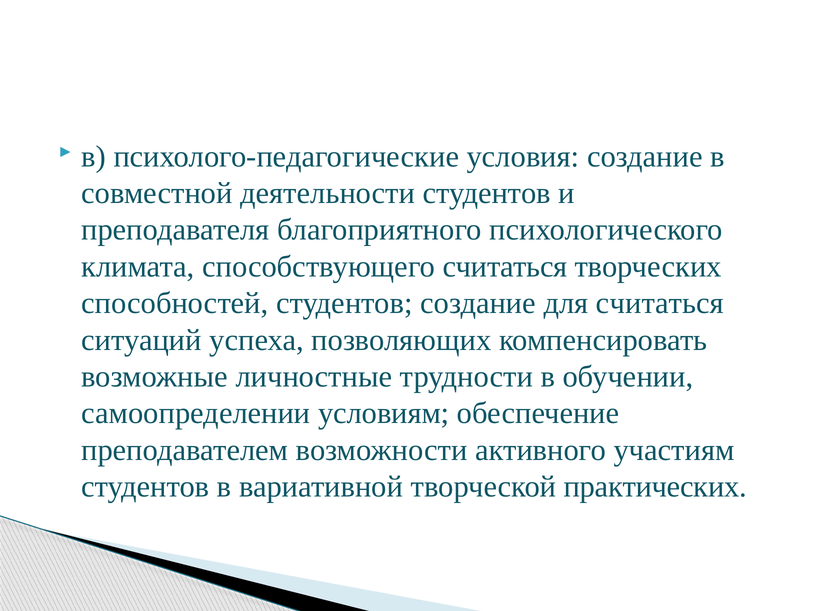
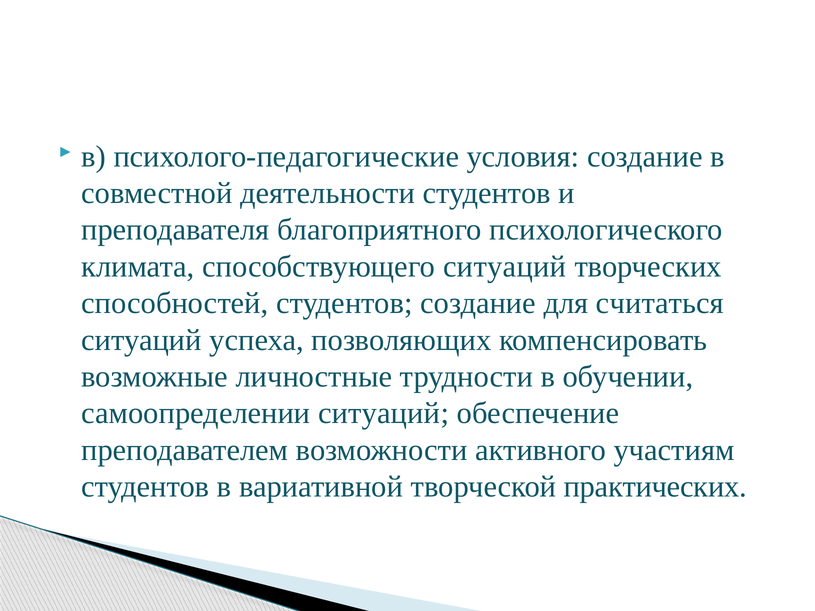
способствующего считаться: считаться -> ситуаций (505, 267)
самоопределении условиям: условиям -> ситуаций (384, 413)
